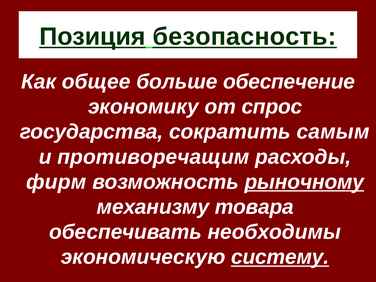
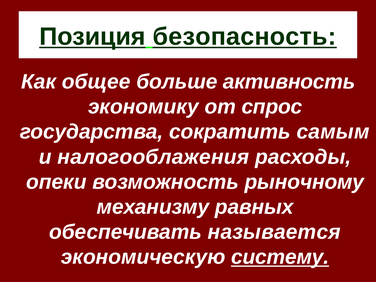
обеспечение: обеспечение -> активность (289, 82)
противоречащим: противоречащим -> налогооблажения (153, 157)
фирм: фирм -> опеки (56, 182)
рыночному underline: present -> none (304, 182)
товара: товара -> равных (254, 207)
необходимы: необходимы -> называется (274, 232)
